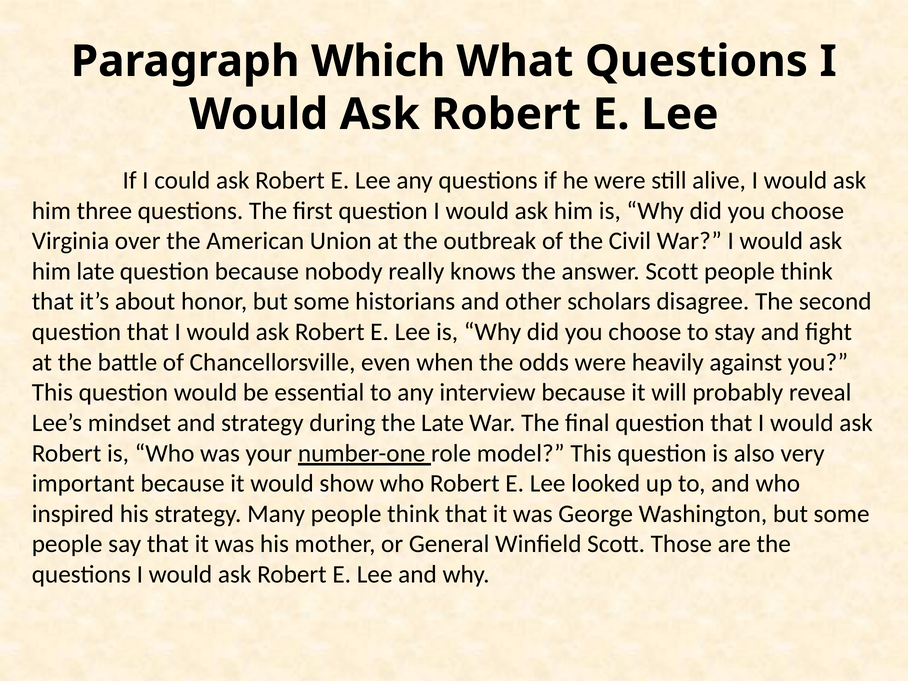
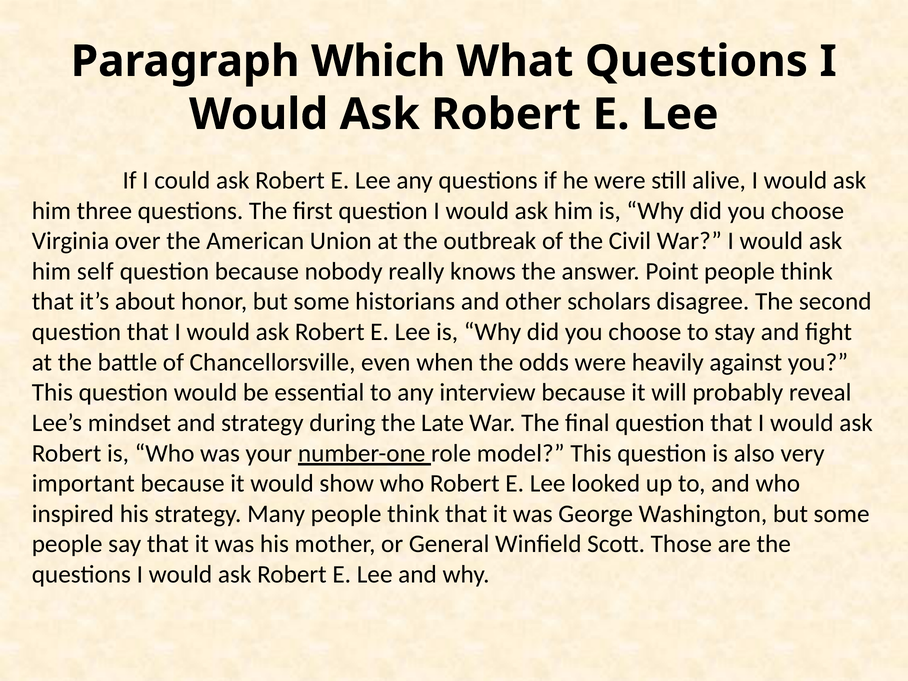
him late: late -> self (95, 271)
answer Scott: Scott -> Point (672, 271)
